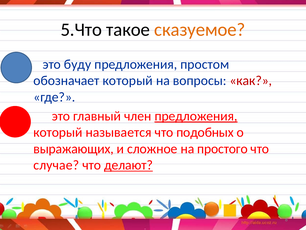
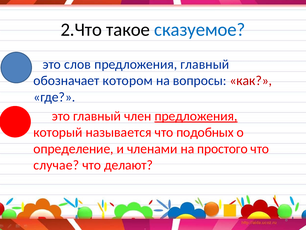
5.Что: 5.Что -> 2.Что (81, 30)
сказуемое colour: orange -> blue (200, 30)
буду: буду -> слов (78, 64)
предложения простом: простом -> главный (205, 64)
обозначает который: который -> котором (128, 81)
выражающих: выражающих -> определение (74, 149)
сложное: сложное -> членами (152, 149)
делают underline: present -> none (128, 165)
